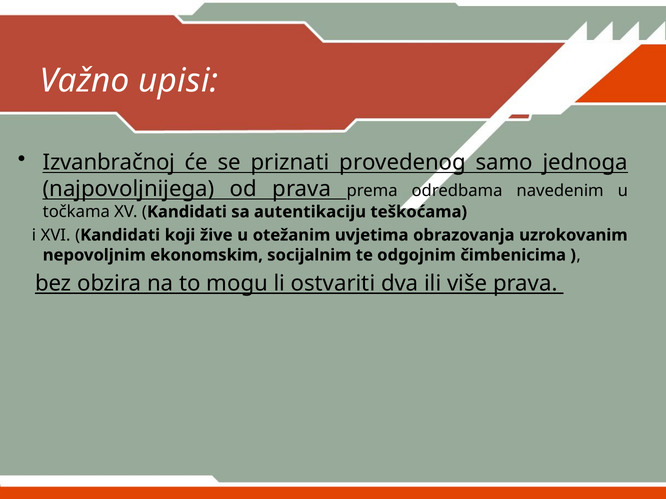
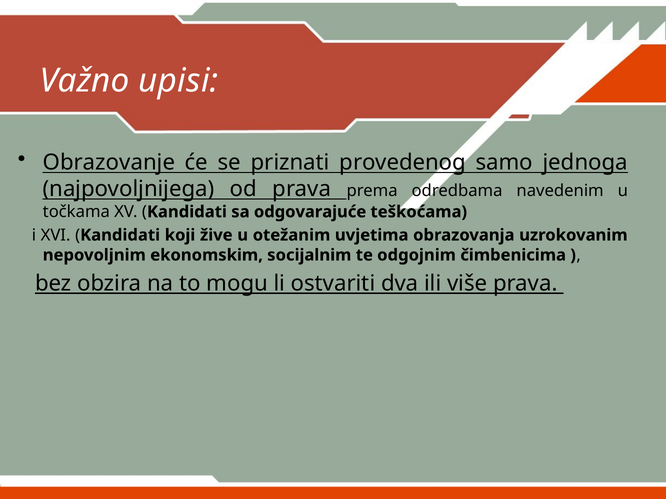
Izvanbračnoj: Izvanbračnoj -> Obrazovanje (109, 163)
autentikaciju: autentikaciju -> odgovarajuće (310, 212)
